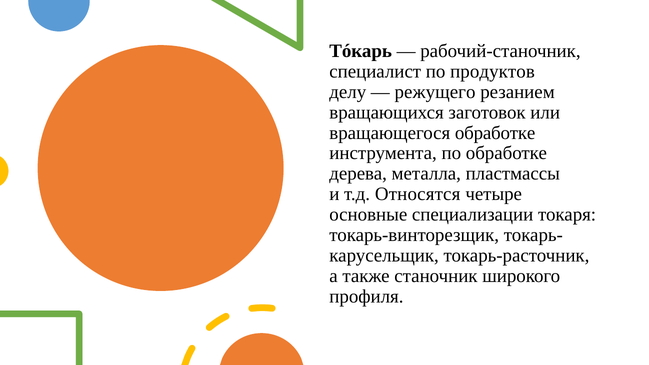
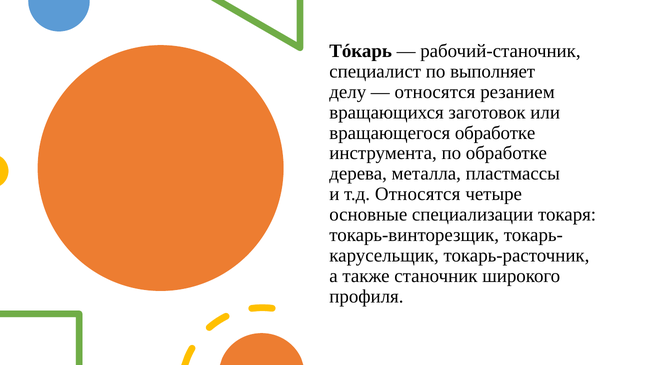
продуктов: продуктов -> выполняет (493, 71)
режущего: режущего -> относятся (435, 92)
